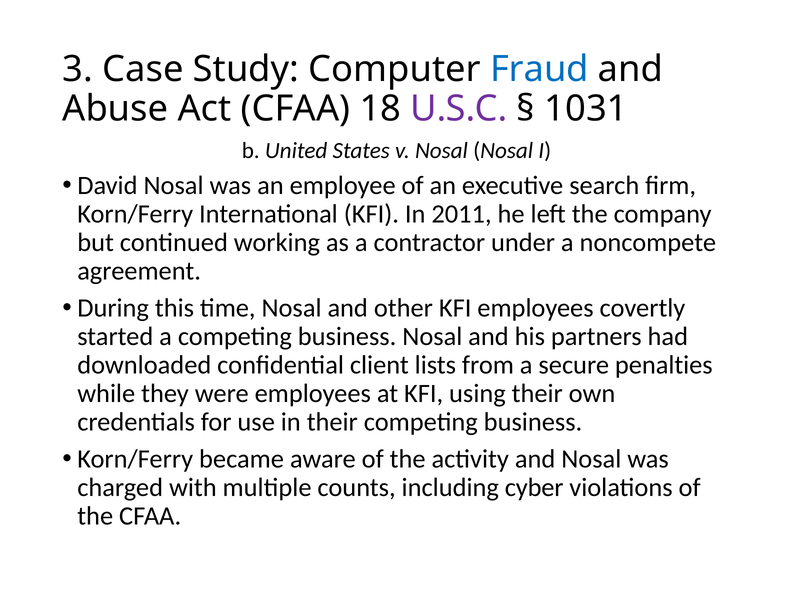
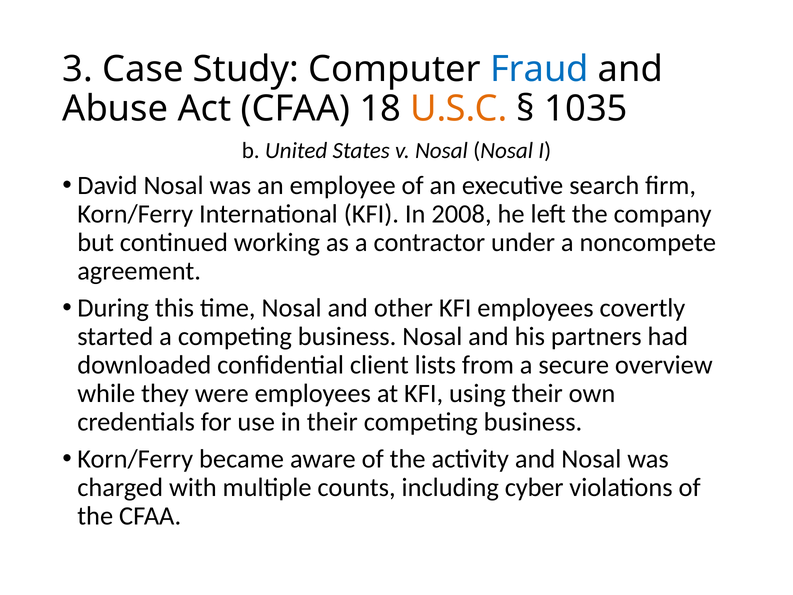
U.S.C colour: purple -> orange (459, 109)
1031: 1031 -> 1035 (586, 109)
2011: 2011 -> 2008 (462, 214)
penalties: penalties -> overview (664, 365)
